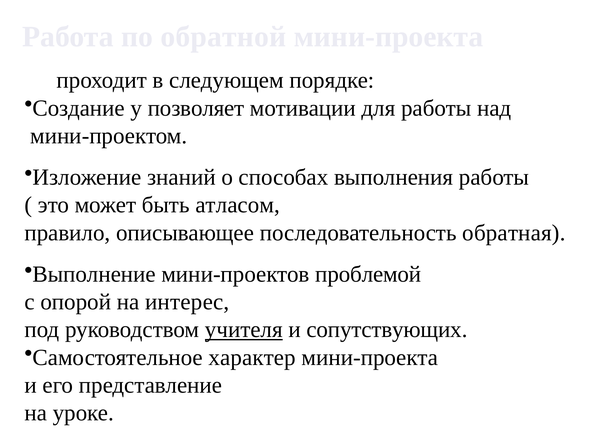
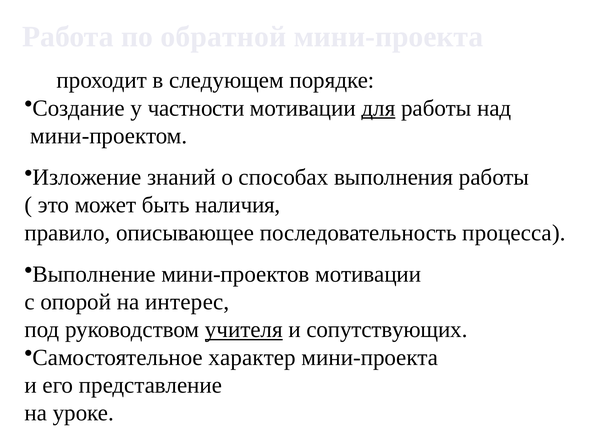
позволяет: позволяет -> частности (196, 108)
для underline: none -> present (378, 108)
атласом: атласом -> наличия (238, 205)
обратная: обратная -> процесса (514, 233)
мини-проектов проблемой: проблемой -> мотивации (368, 274)
